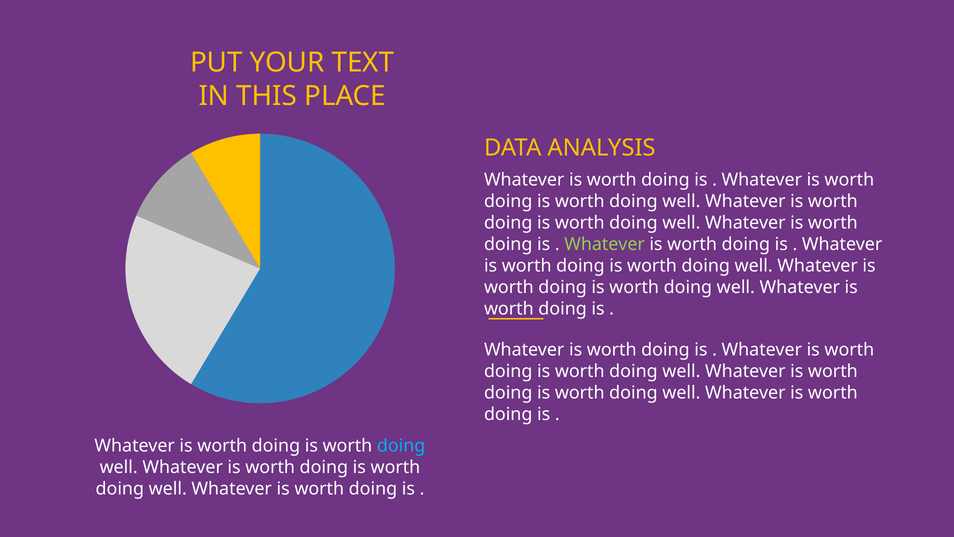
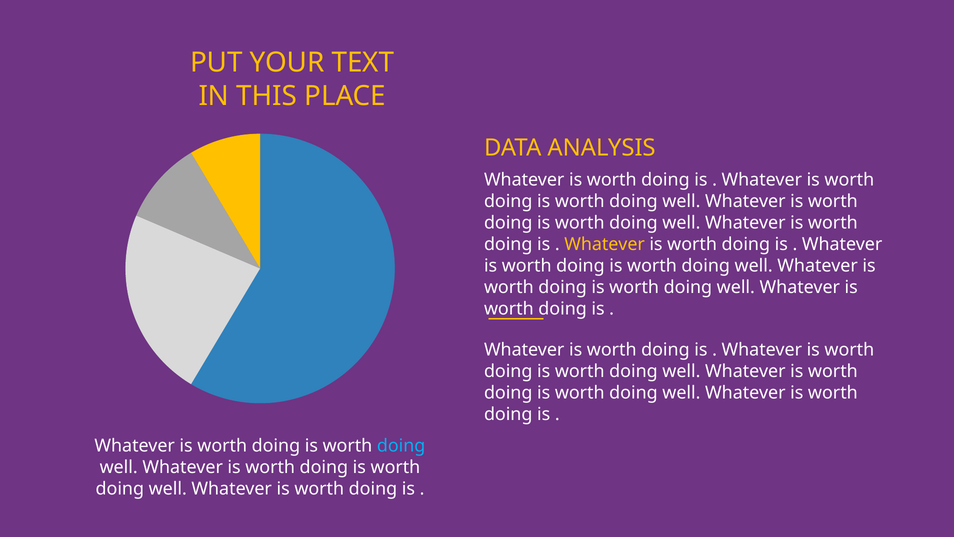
Whatever colour: light green -> yellow (605, 244)
